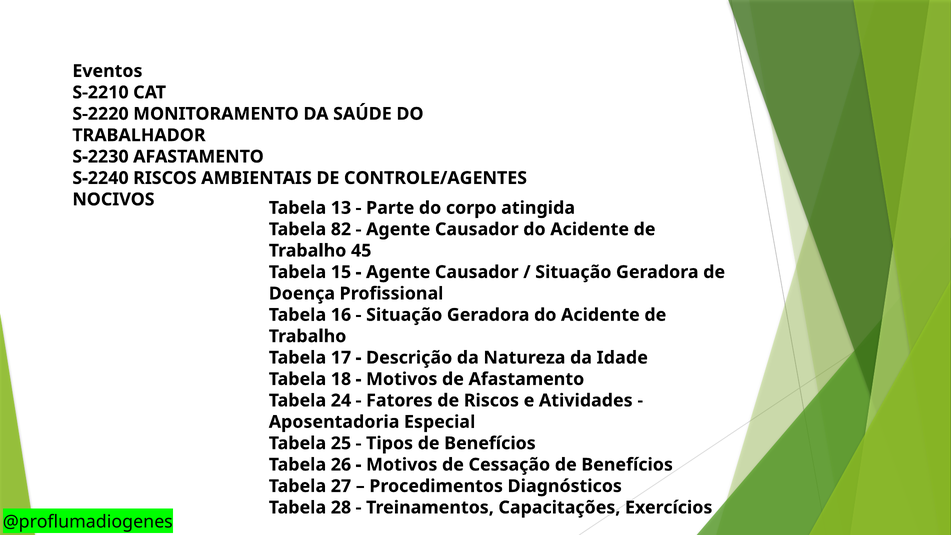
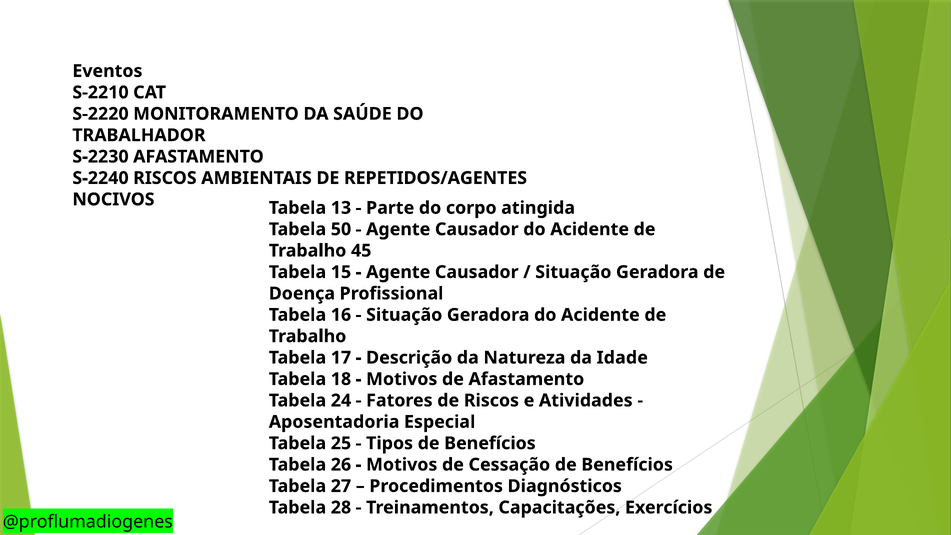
CONTROLE/AGENTES: CONTROLE/AGENTES -> REPETIDOS/AGENTES (436, 178)
82: 82 -> 50 (341, 229)
